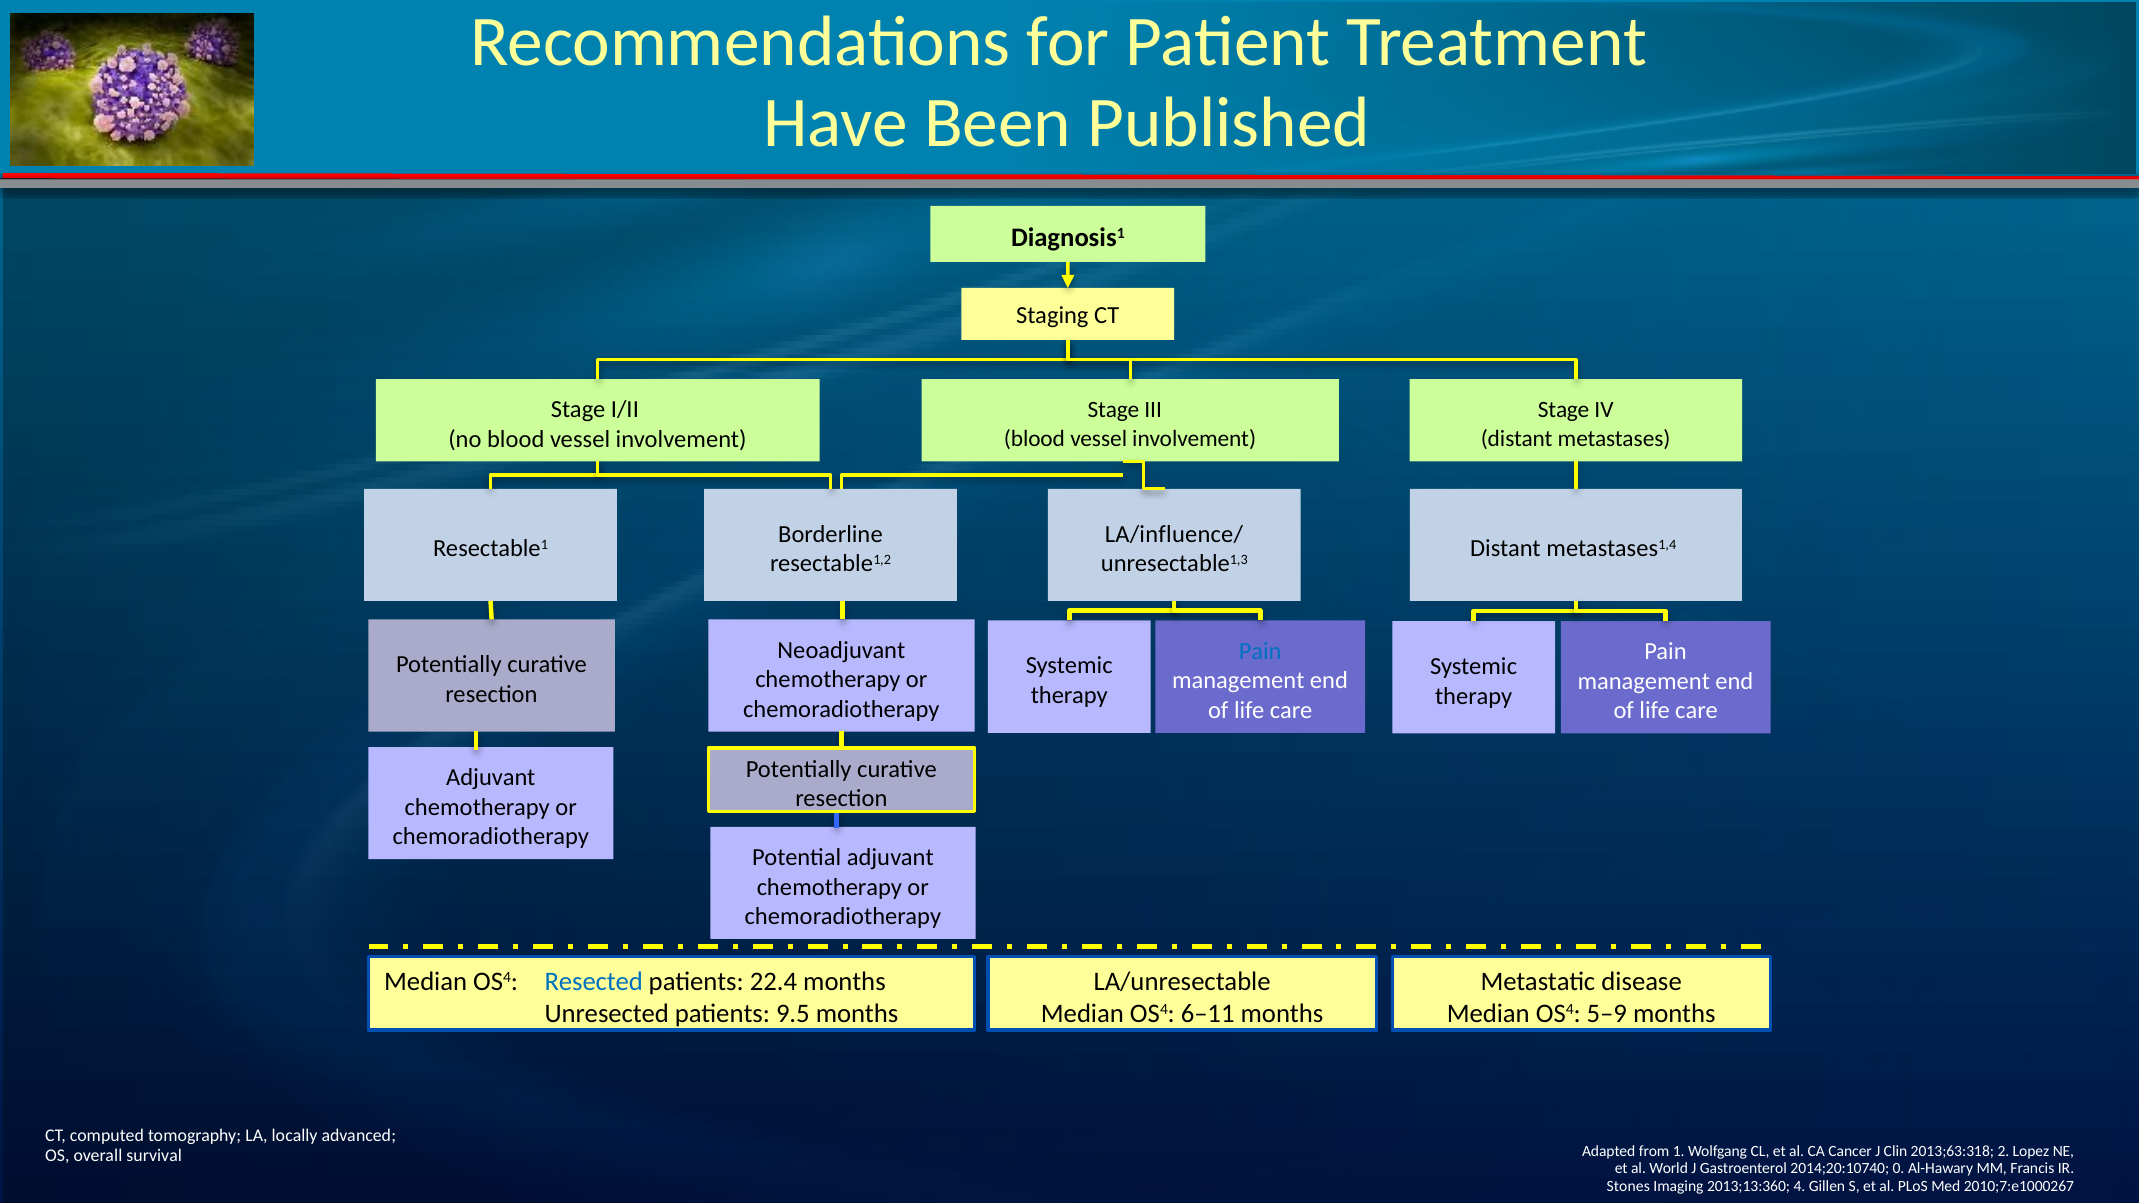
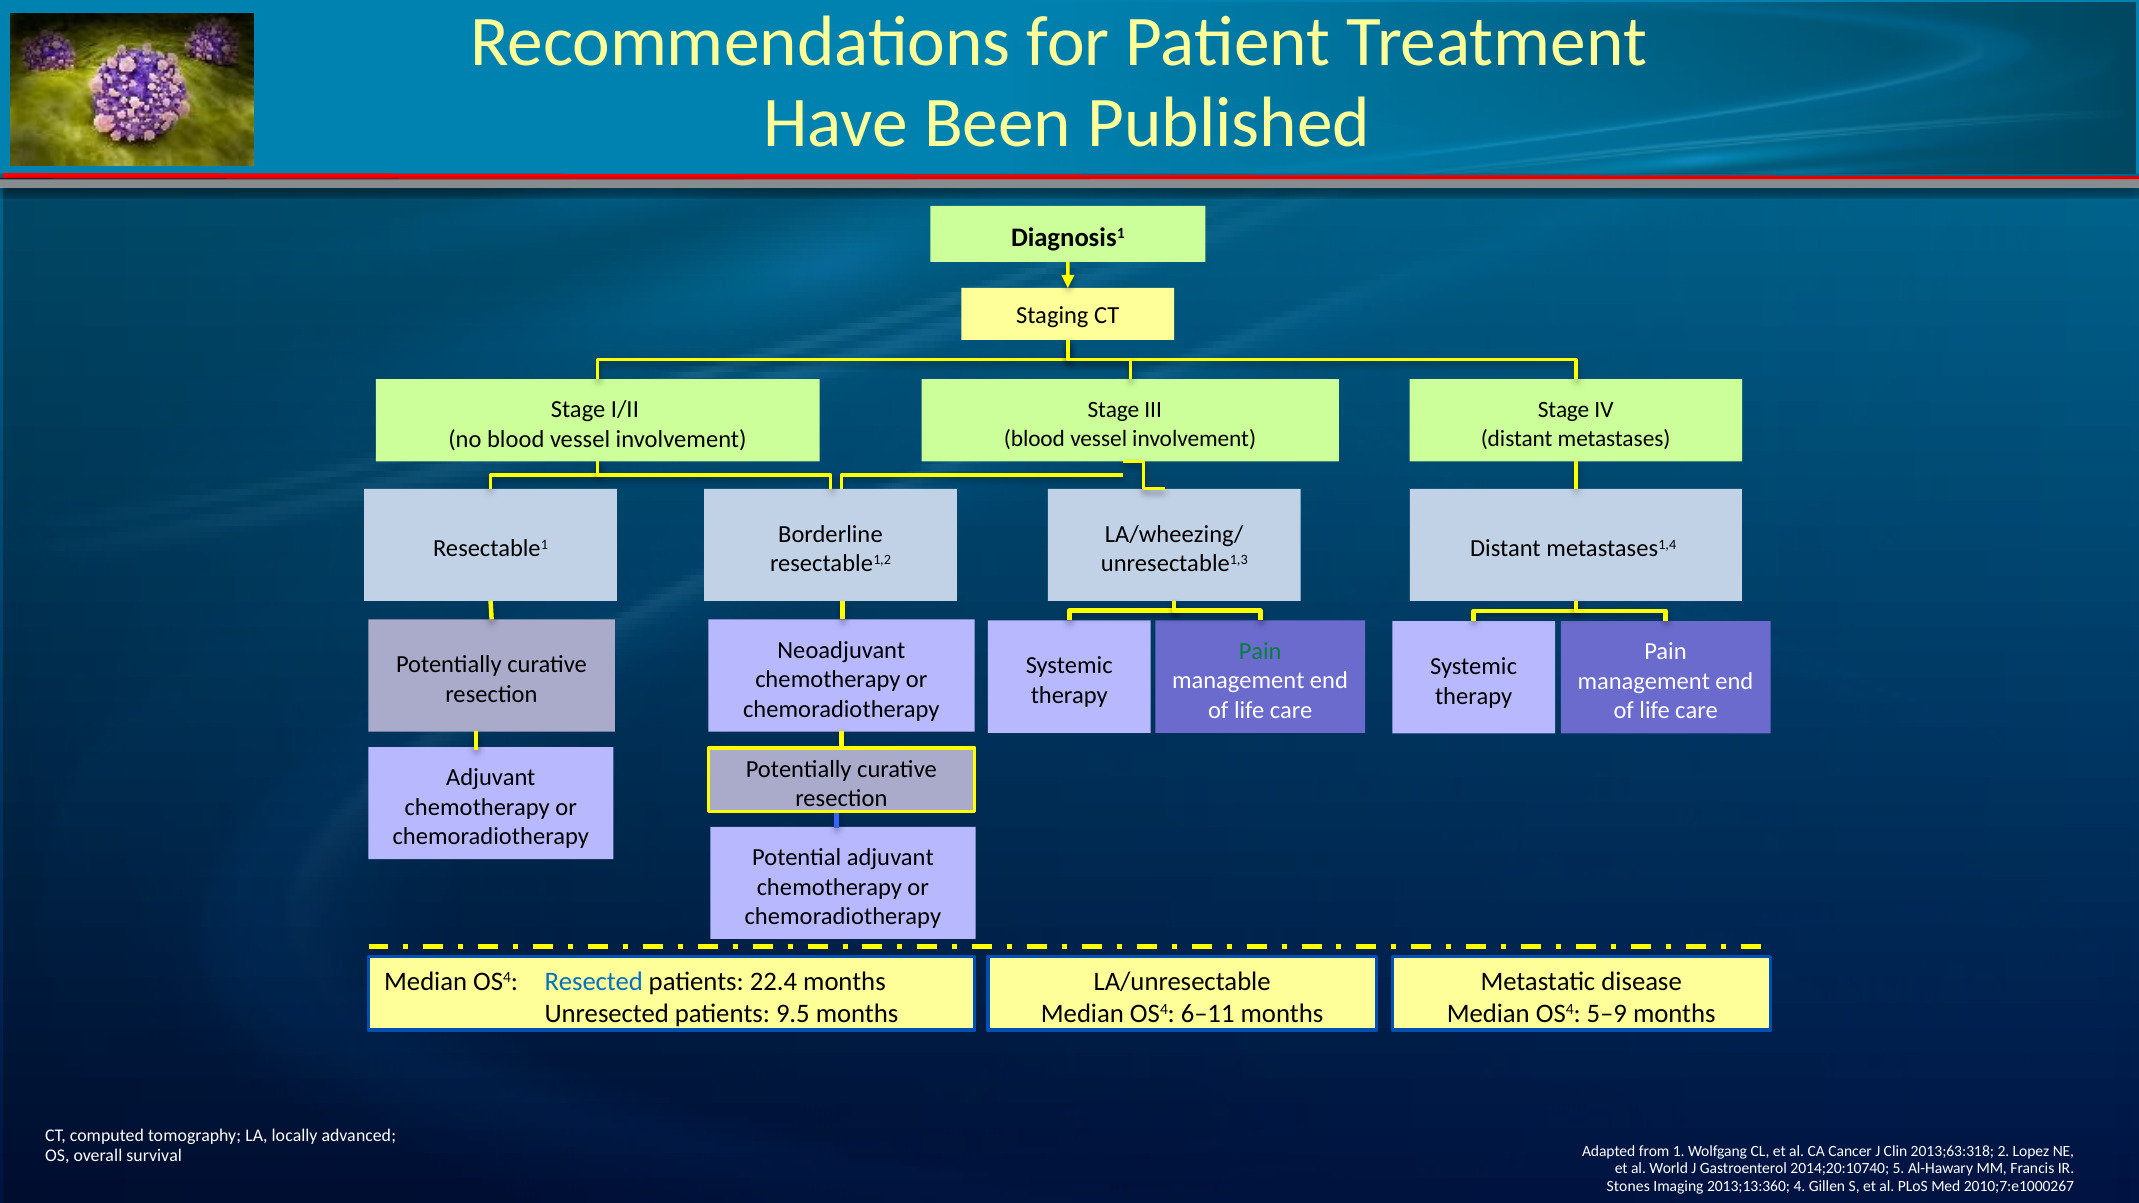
LA/influence/: LA/influence/ -> LA/wheezing/ (1174, 534)
Pain colour: blue -> green (1260, 651)
0: 0 -> 5 (1898, 1169)
